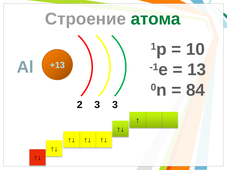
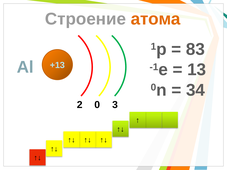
атома colour: green -> orange (156, 19)
10: 10 -> 83 (195, 49)
84: 84 -> 34 (195, 90)
2 3: 3 -> 0 (97, 105)
